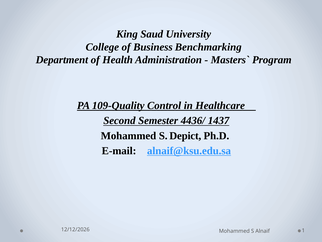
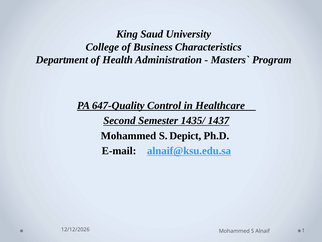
Benchmarking: Benchmarking -> Characteristics (208, 47)
109-Quality: 109-Quality -> 647-Quality (118, 105)
4436/: 4436/ -> 1435/ (193, 120)
